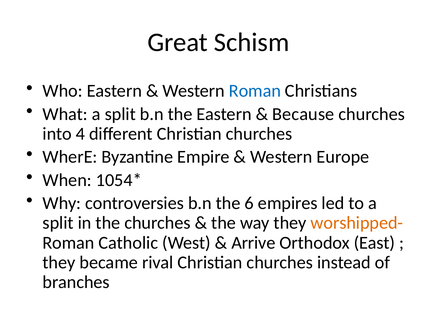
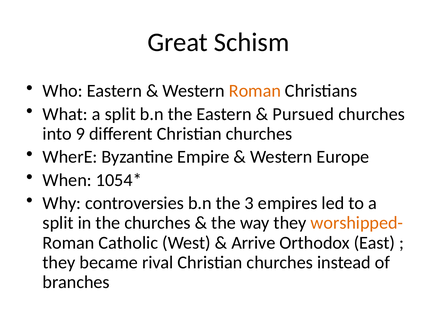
Roman colour: blue -> orange (255, 91)
Because: Because -> Pursued (303, 114)
4: 4 -> 9 (80, 134)
6: 6 -> 3 (249, 203)
